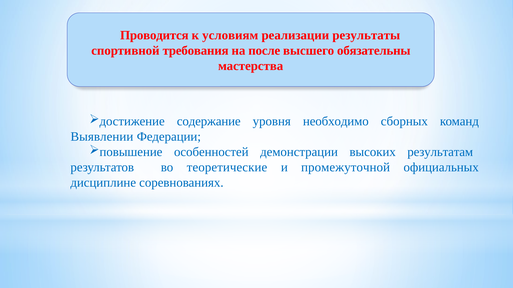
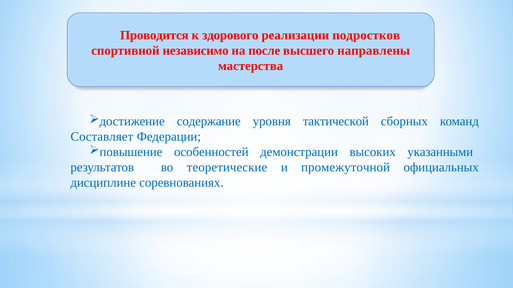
условиям: условиям -> здорового (230, 35)
результаты: результаты -> подростков (366, 35)
требования: требования -> независимо (196, 51)
обязательны: обязательны -> направлены (374, 51)
необходимо: необходимо -> тактической (336, 121)
Выявлении: Выявлении -> Составляет (102, 137)
результатам: результатам -> указанными (440, 152)
